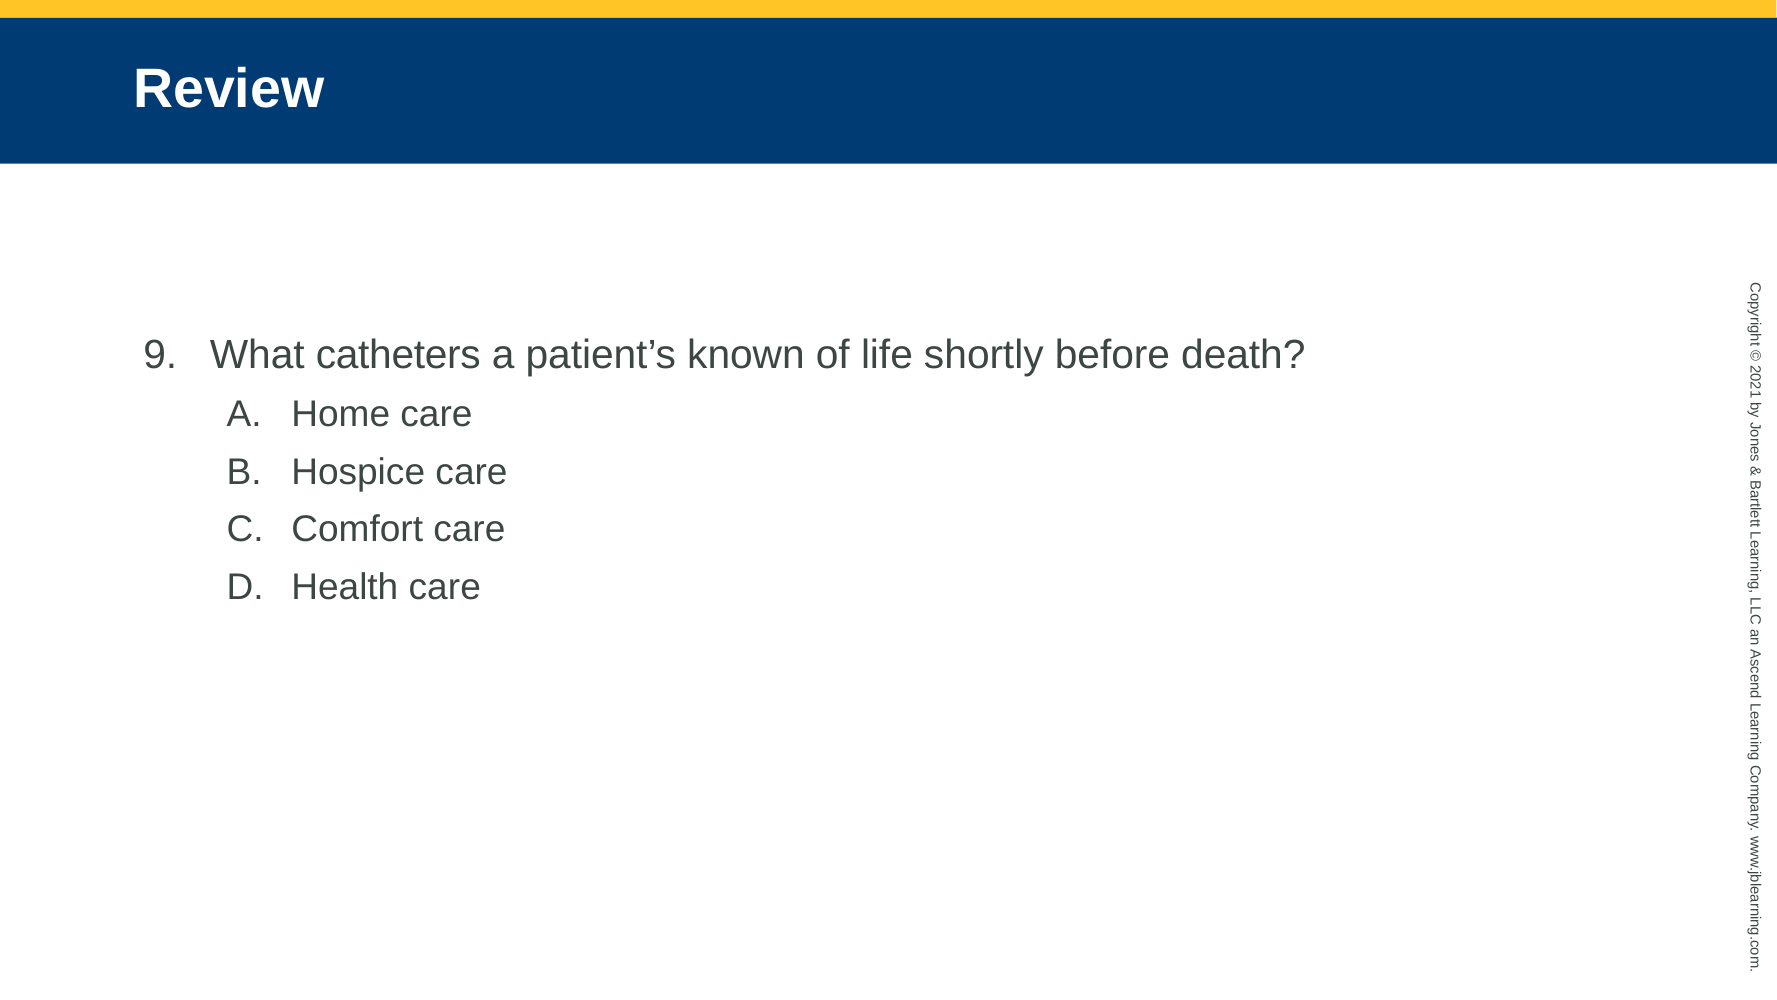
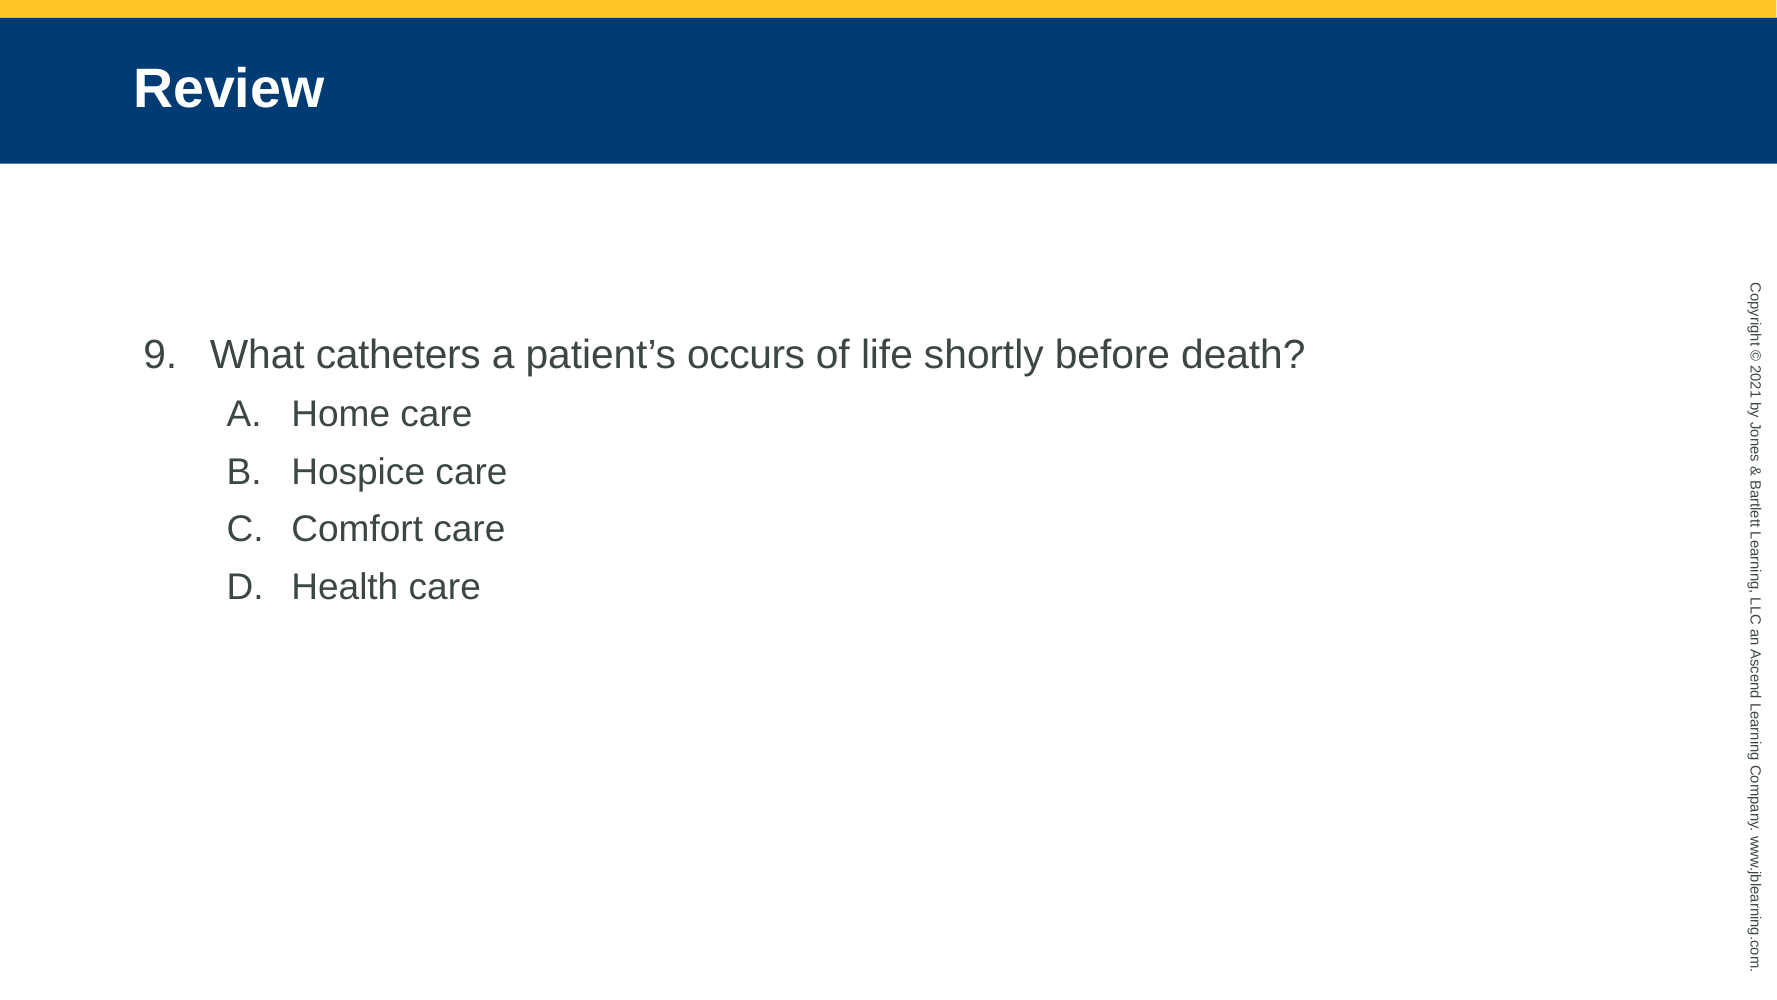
known: known -> occurs (746, 355)
